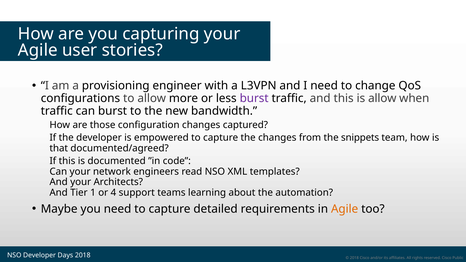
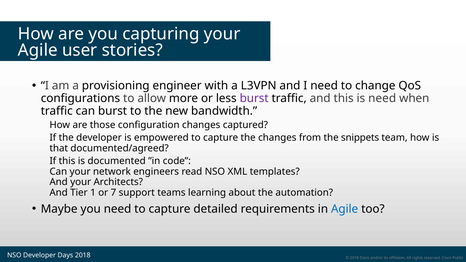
is allow: allow -> need (382, 98)
4: 4 -> 7 (113, 193)
Agile colour: orange -> blue (345, 209)
